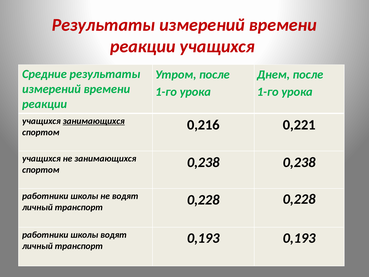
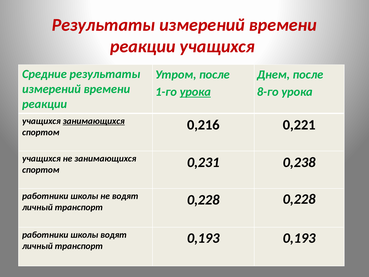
урока underline: none -> present (195, 92)
1-го: 1-го -> 8-го (268, 92)
спортом 0,238: 0,238 -> 0,231 (203, 162)
